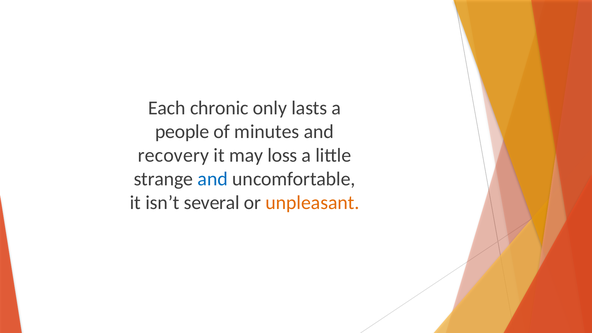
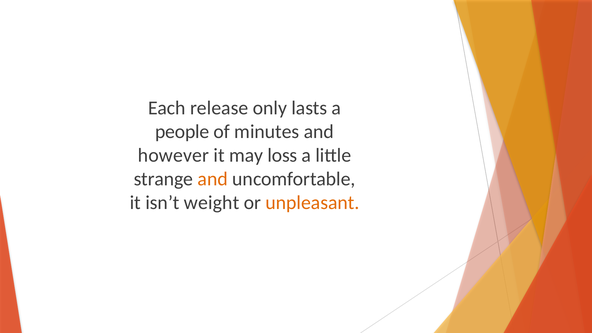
chronic: chronic -> release (219, 108)
recovery: recovery -> however (173, 155)
and colour: blue -> orange (213, 179)
several: several -> weight (212, 203)
